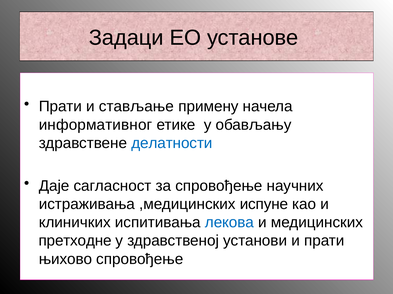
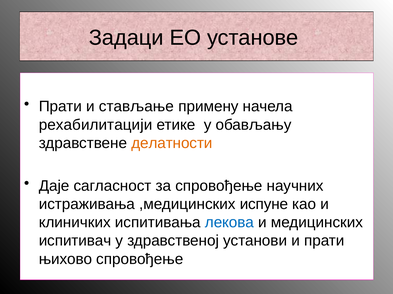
информативног: информативног -> рехабилитацији (96, 125)
делатности colour: blue -> orange (172, 143)
претходне: претходне -> испитивач (75, 241)
